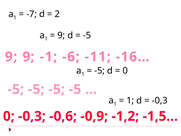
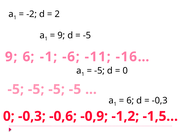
-7: -7 -> -2 (32, 14)
9 9: 9 -> 6 (28, 57)
1: 1 -> 6 (130, 100)
